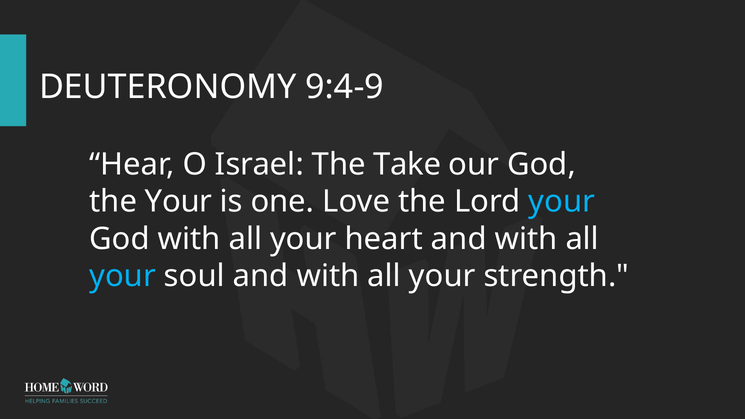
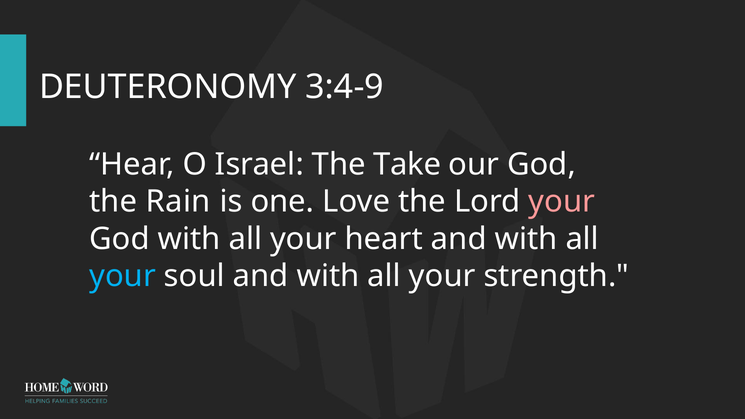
9:4-9: 9:4-9 -> 3:4-9 (345, 87)
the Your: Your -> Rain (178, 202)
your colour: light blue -> pink (562, 202)
